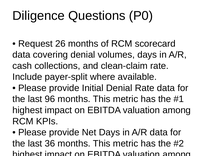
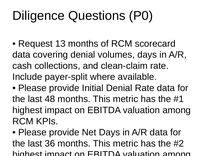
26: 26 -> 13 (60, 44)
96: 96 -> 48 (50, 99)
